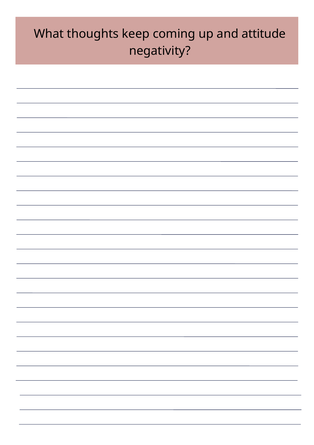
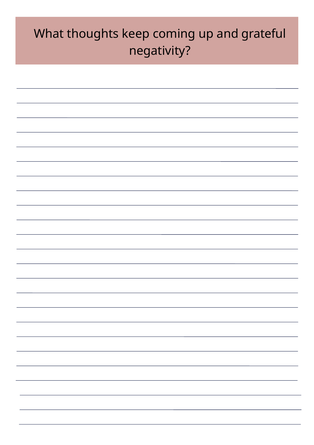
attitude: attitude -> grateful (264, 34)
